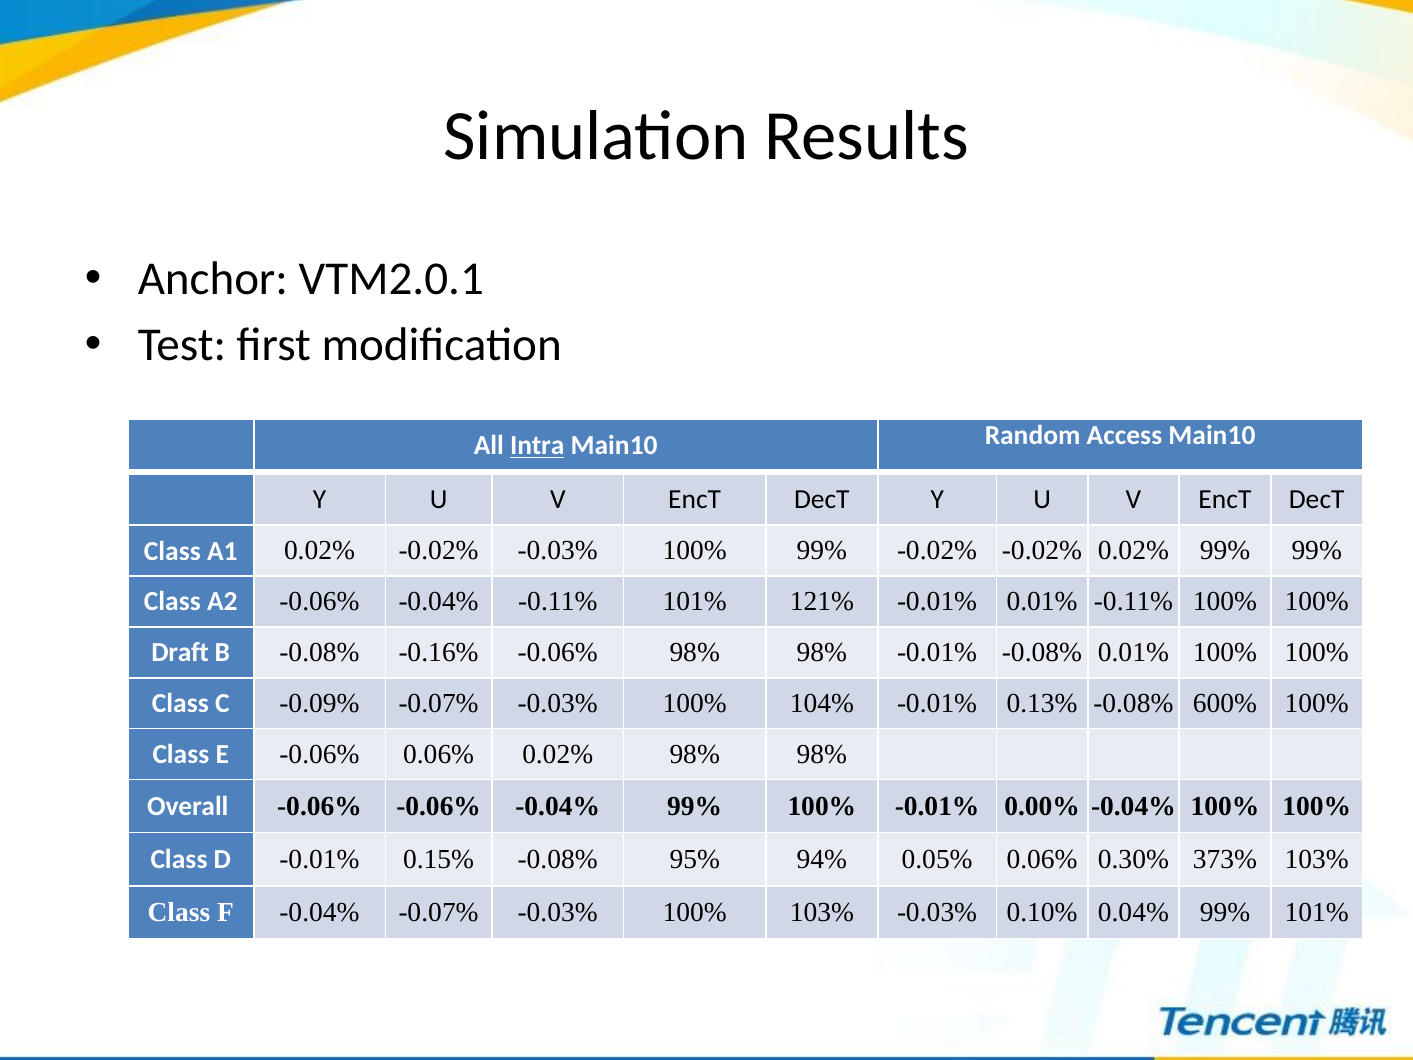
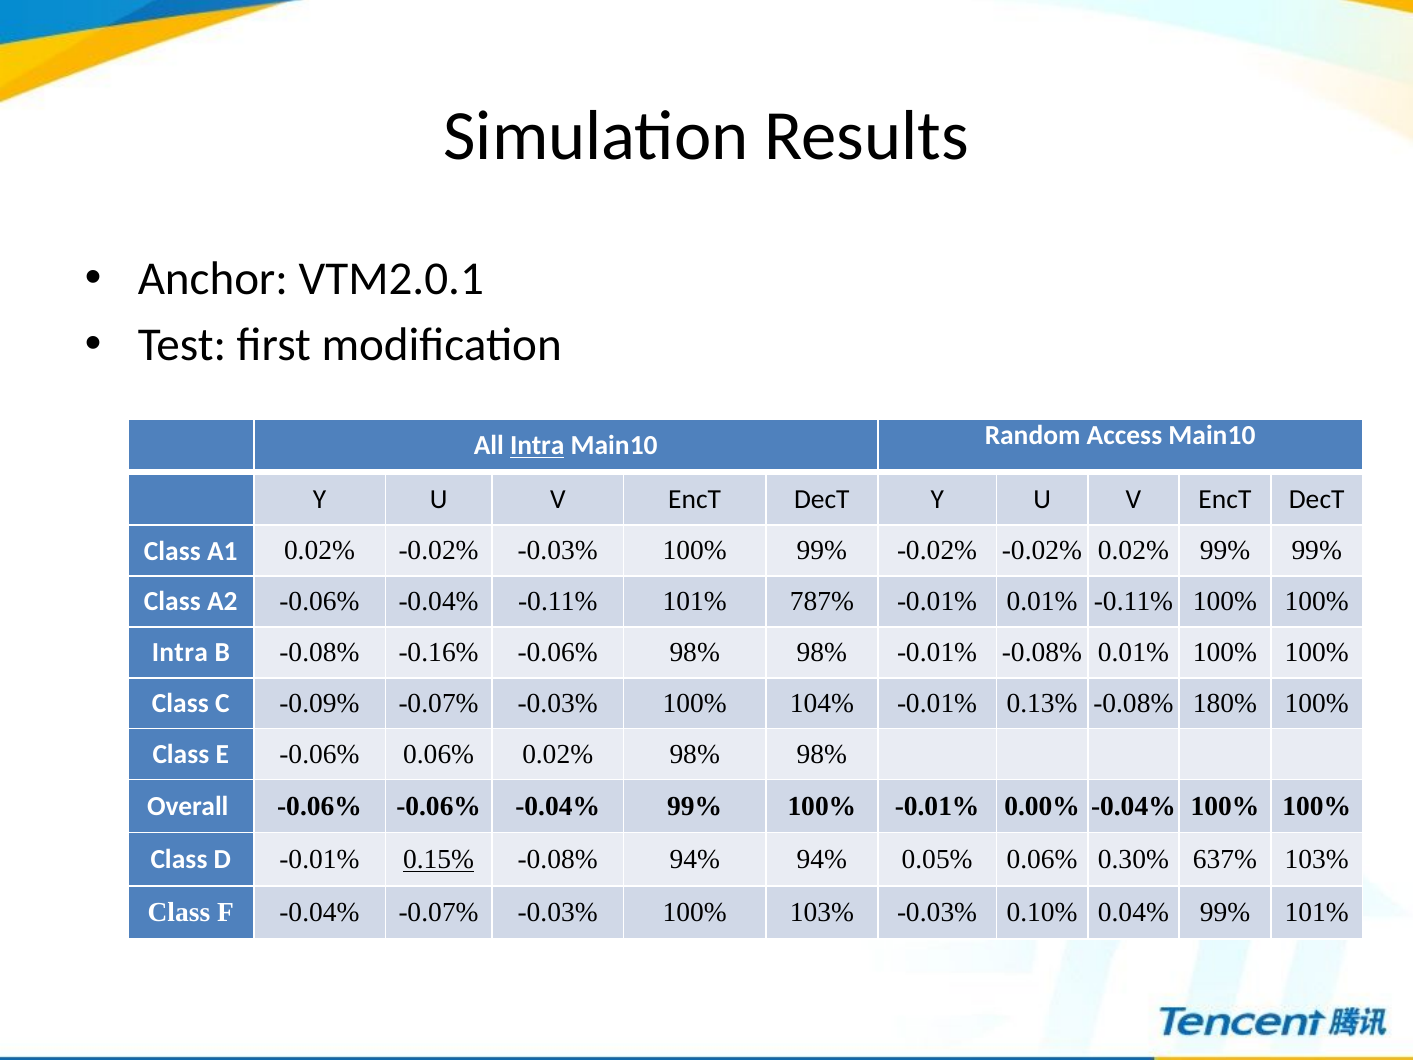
121%: 121% -> 787% (822, 602)
Draft: Draft -> Intra (180, 653)
600%: 600% -> 180% (1225, 703)
0.15% underline: none -> present (439, 859)
-0.08% 95%: 95% -> 94% (695, 859)
373%: 373% -> 637% (1225, 859)
